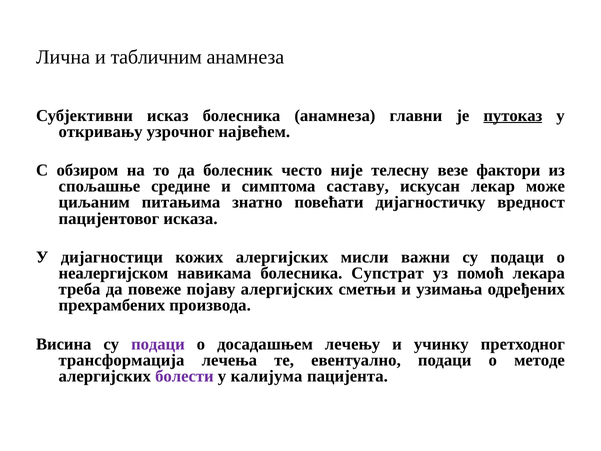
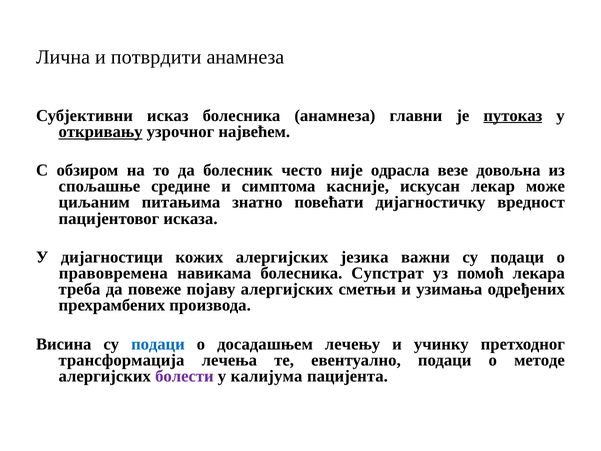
табличним: табличним -> потврдити (156, 57)
откривању underline: none -> present (101, 132)
телесну: телесну -> одрасла (400, 170)
фактори: фактори -> довољна (508, 170)
саставу: саставу -> касније (358, 186)
мисли: мисли -> језика (365, 257)
неалергијском: неалергијском -> правовремена (113, 273)
подаци colour: purple -> blue (158, 344)
